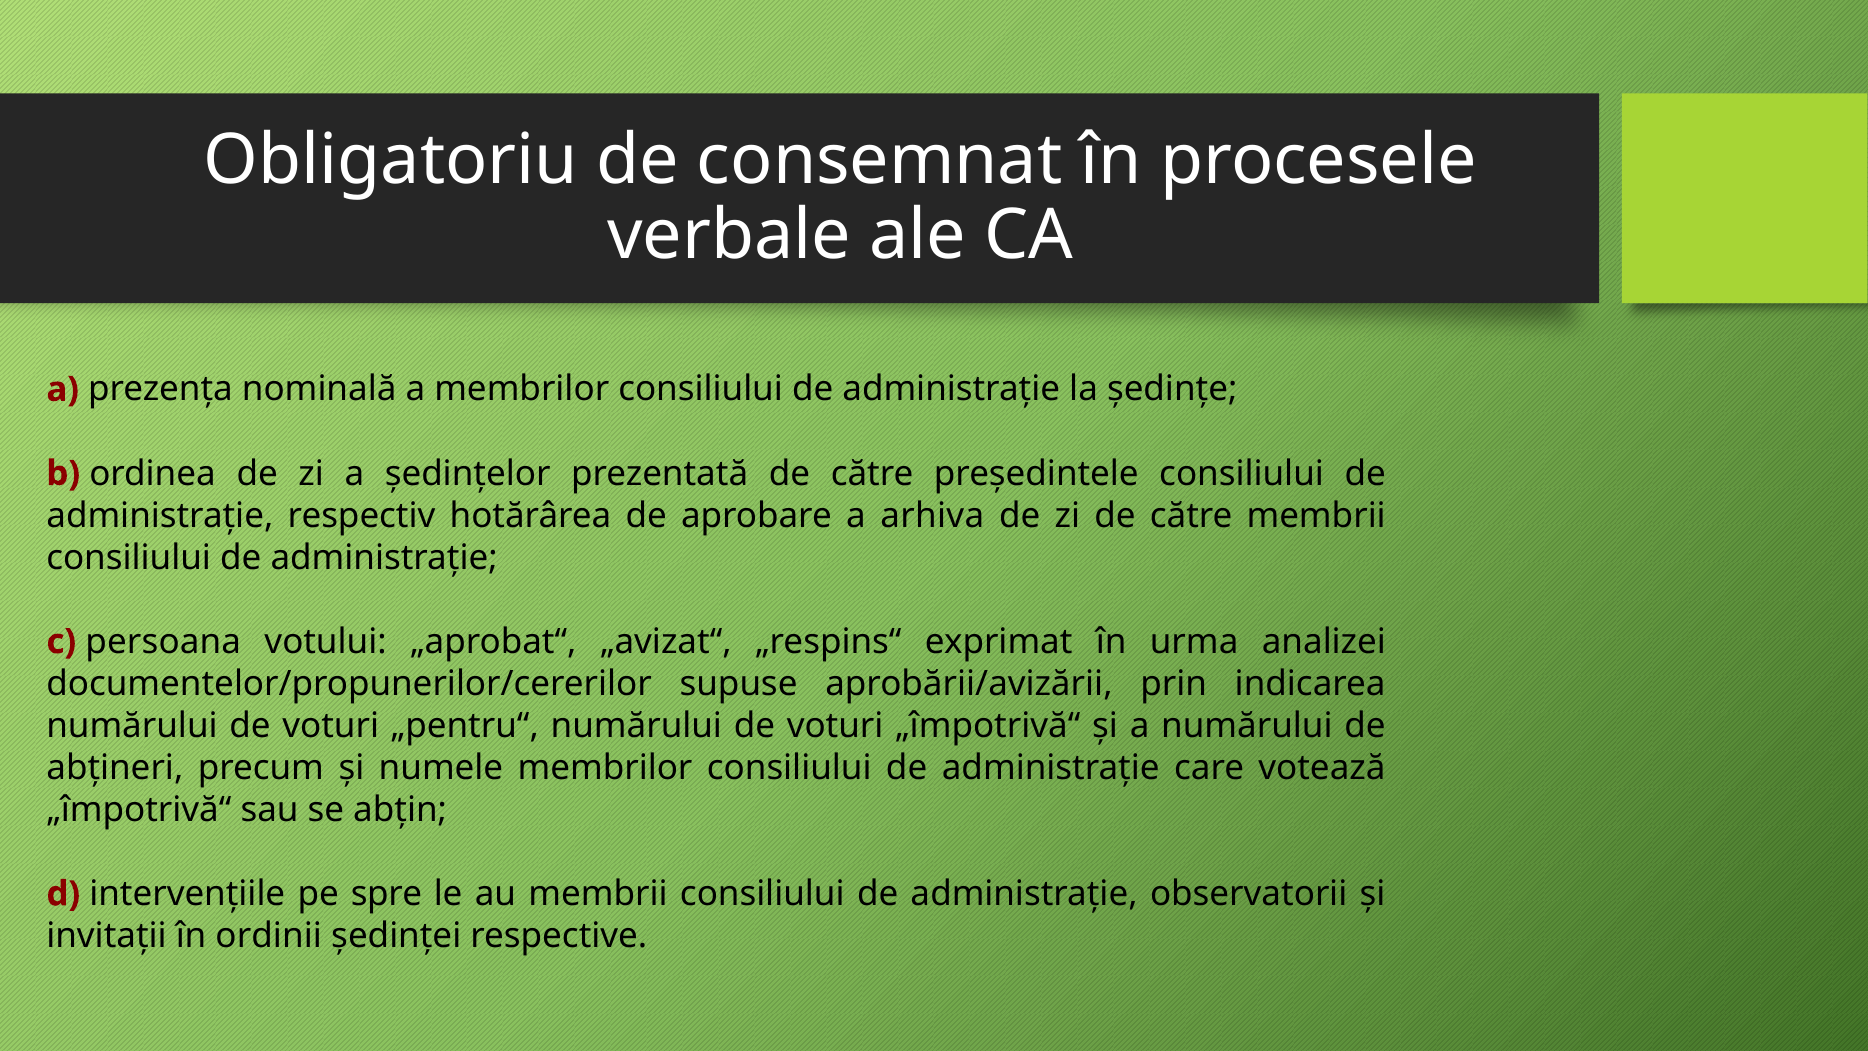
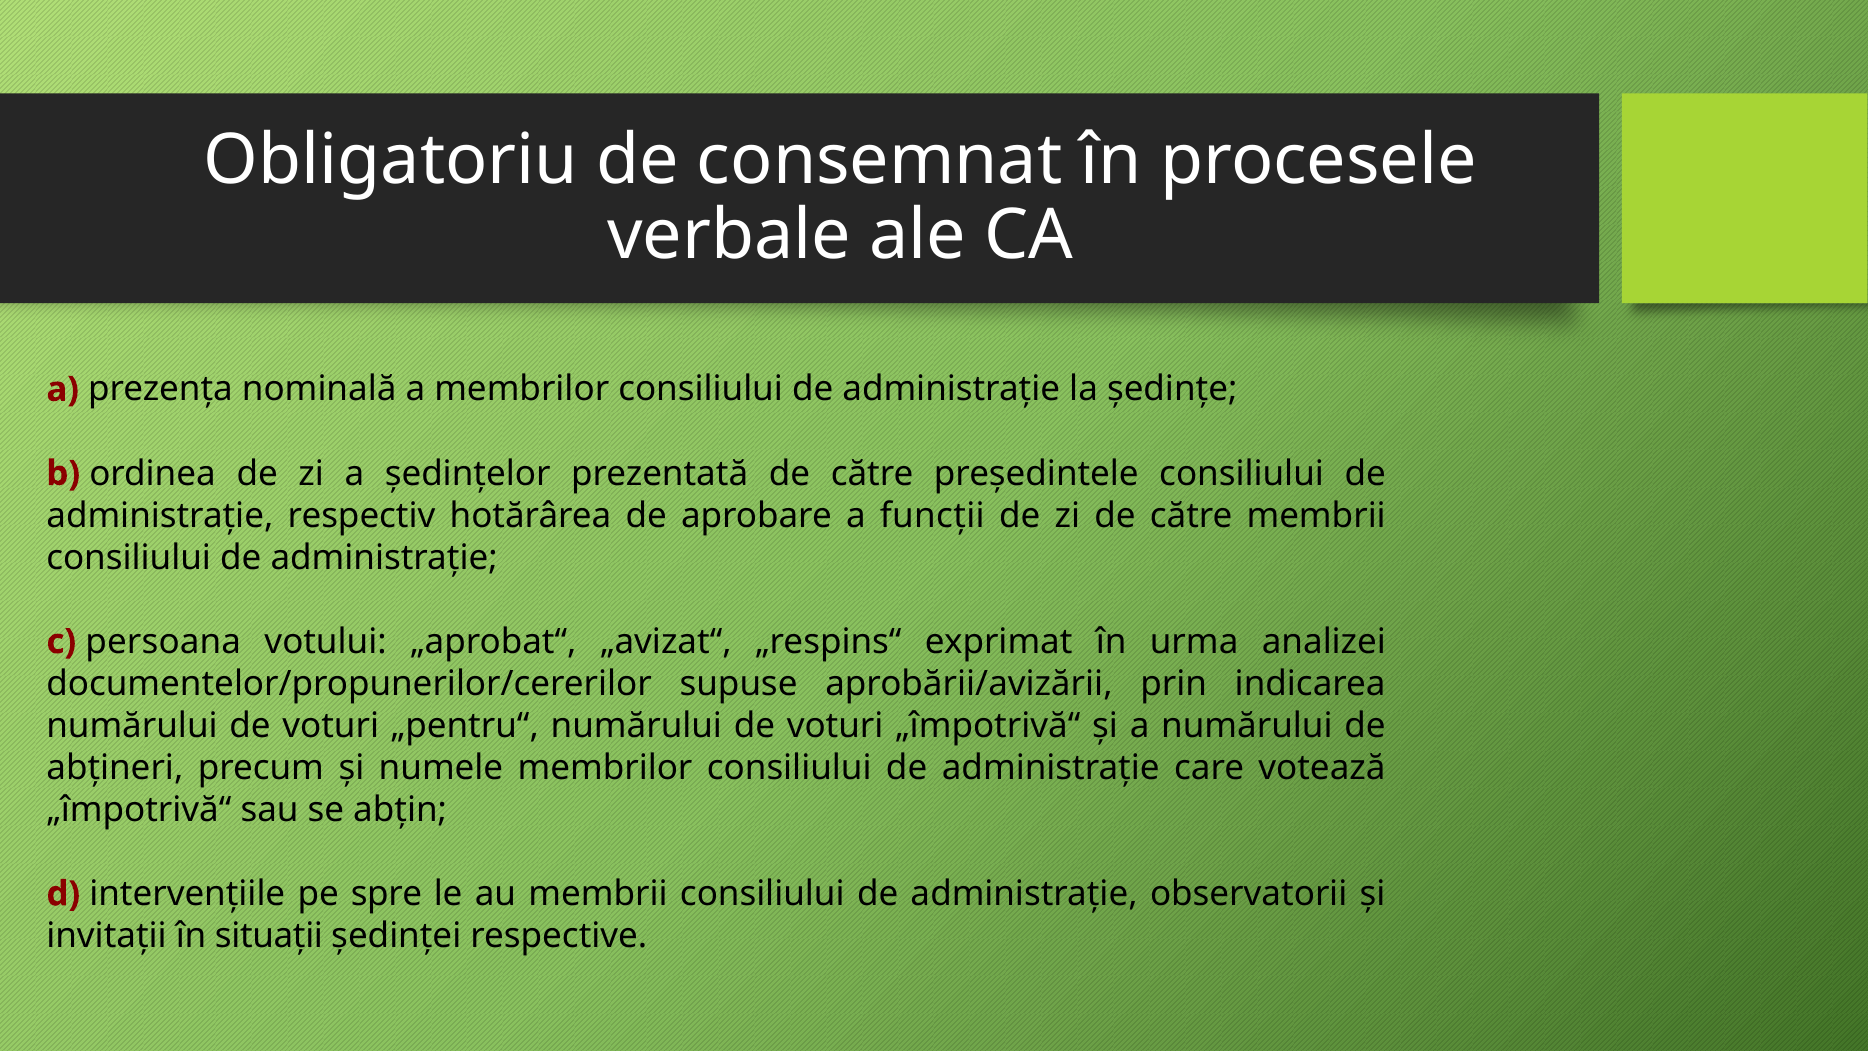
arhiva: arhiva -> funcții (932, 515)
ordinii: ordinii -> situații (269, 936)
